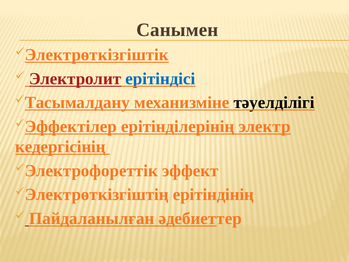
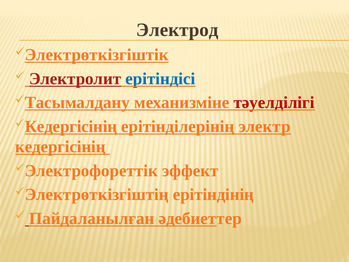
Санымен: Санымен -> Электрод (177, 30)
тәуелділігі colour: black -> red (274, 102)
Эффектілер: Эффектілер -> Кедергісінің (71, 126)
